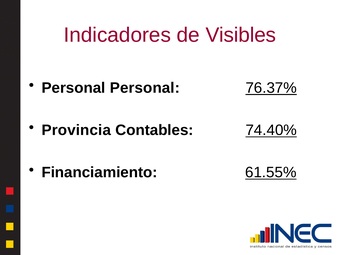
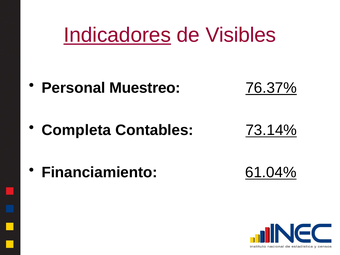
Indicadores underline: none -> present (117, 35)
Personal Personal: Personal -> Muestreo (145, 88)
Provincia: Provincia -> Completa (76, 130)
74.40%: 74.40% -> 73.14% (271, 130)
61.55%: 61.55% -> 61.04% (271, 172)
